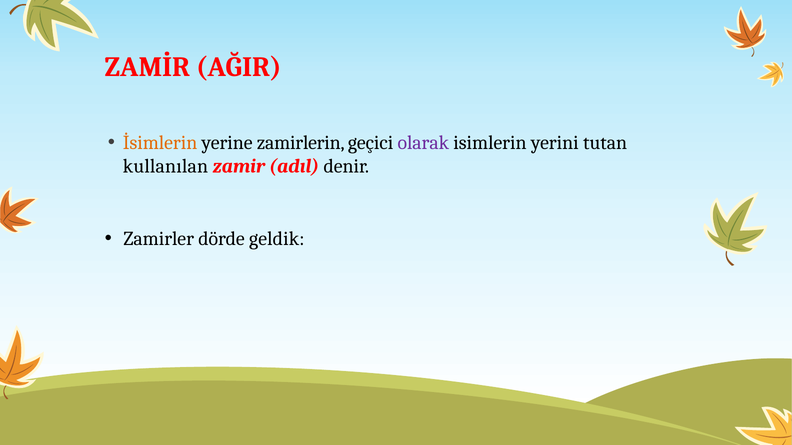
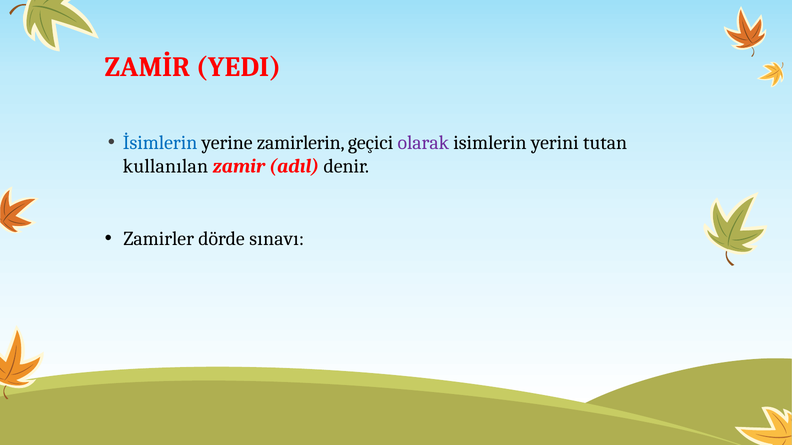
AĞIR: AĞIR -> YEDI (239, 67)
İsimlerin colour: orange -> blue (160, 143)
geldik: geldik -> sınavı (277, 239)
